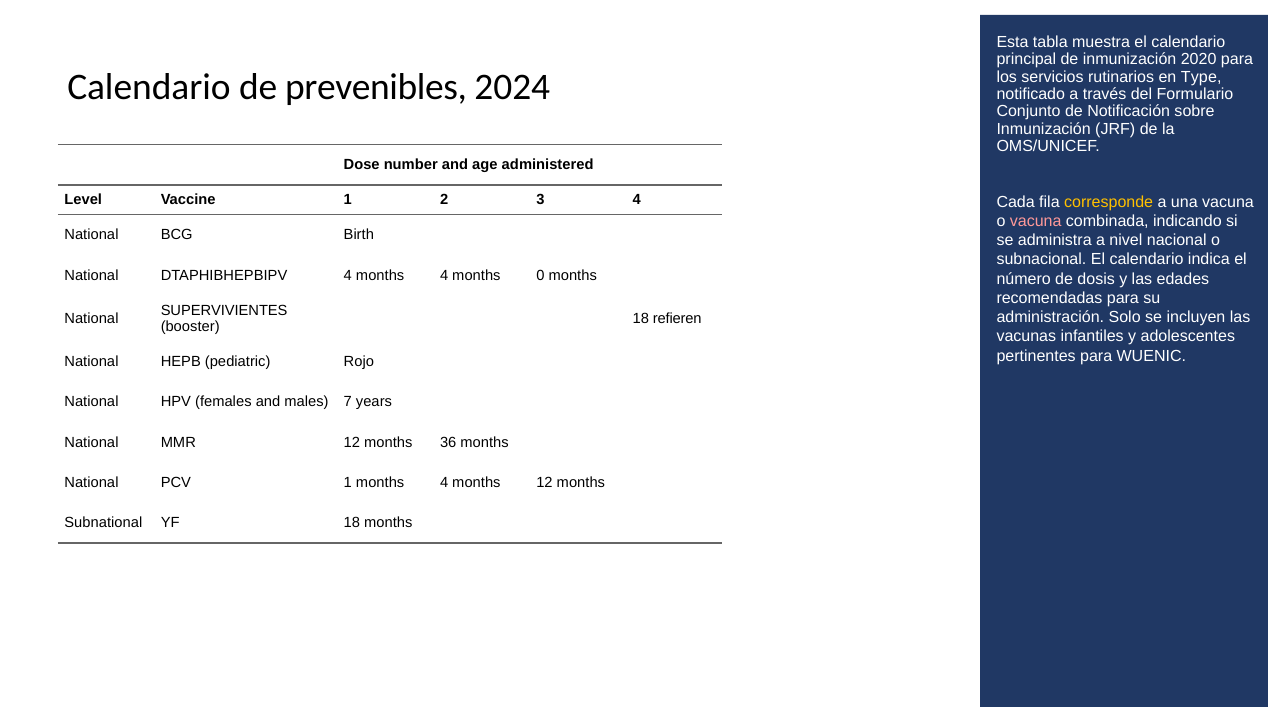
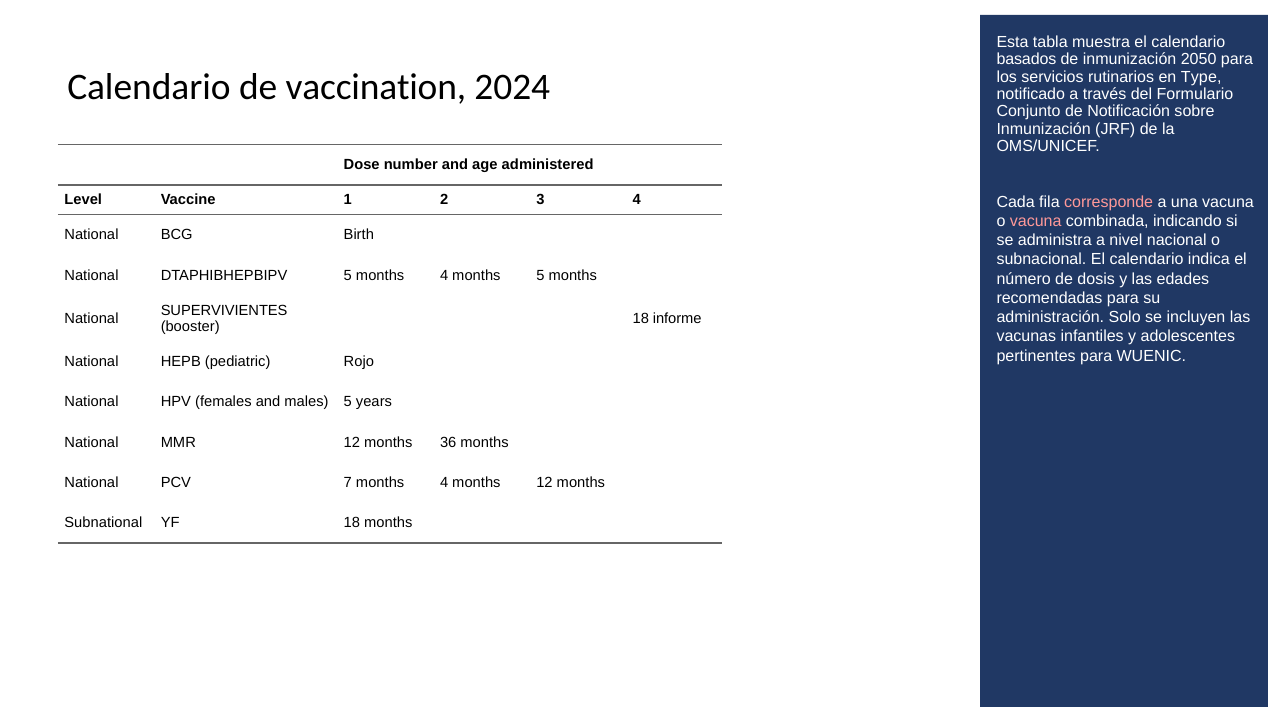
principal: principal -> basados (1026, 60)
2020: 2020 -> 2050 (1199, 60)
prevenibles: prevenibles -> vaccination (376, 88)
corresponde colour: yellow -> pink (1109, 202)
DTAPHIBHEPBIPV 4: 4 -> 5 (348, 275)
months 0: 0 -> 5 (540, 275)
refieren: refieren -> informe (677, 319)
males 7: 7 -> 5 (348, 402)
PCV 1: 1 -> 7 (348, 483)
